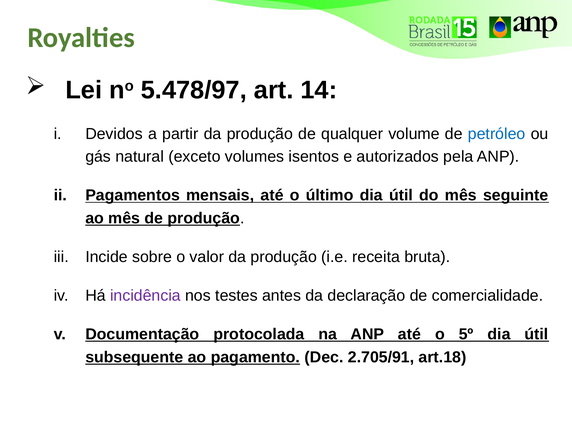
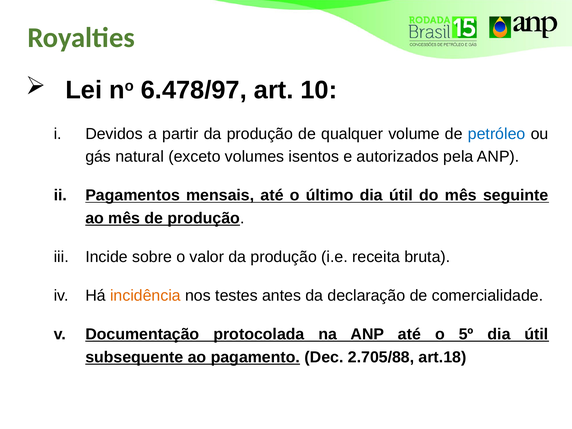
5.478/97: 5.478/97 -> 6.478/97 (194, 90)
14: 14 -> 10 (319, 90)
incidência colour: purple -> orange (145, 296)
2.705/91: 2.705/91 -> 2.705/88 (381, 357)
